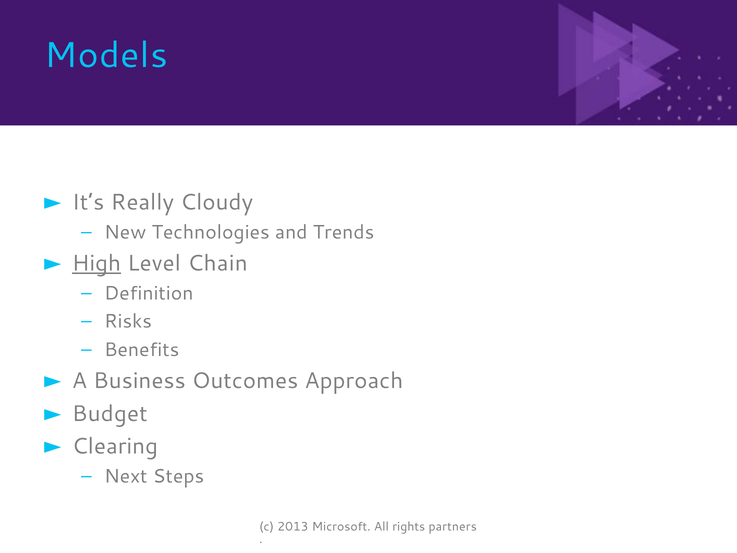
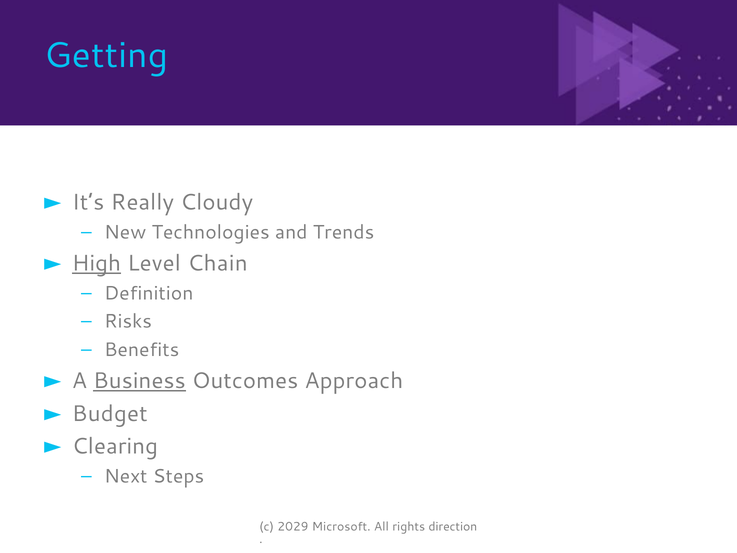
Models: Models -> Getting (106, 55)
Business underline: none -> present (139, 381)
2013: 2013 -> 2029 (293, 527)
partners: partners -> direction (453, 527)
